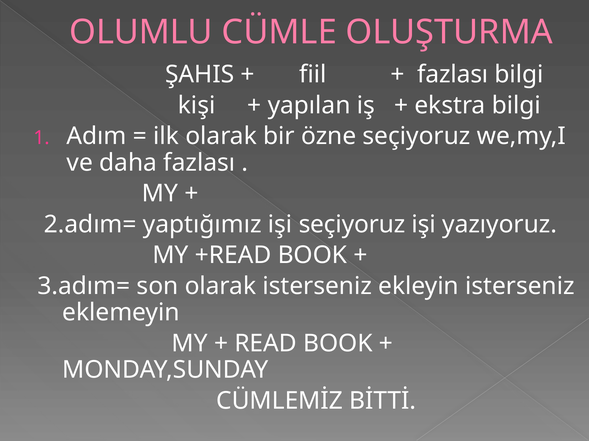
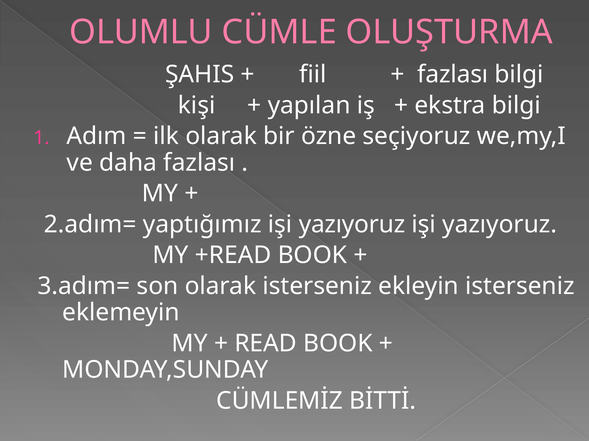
yaptığımız işi seçiyoruz: seçiyoruz -> yazıyoruz (352, 225)
